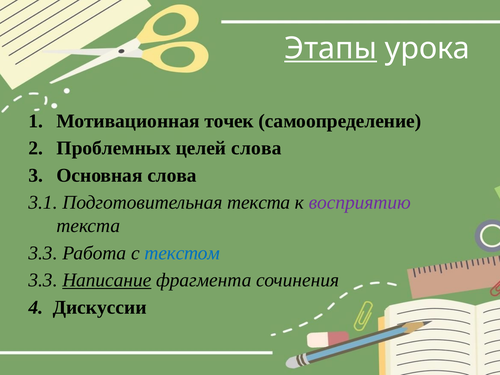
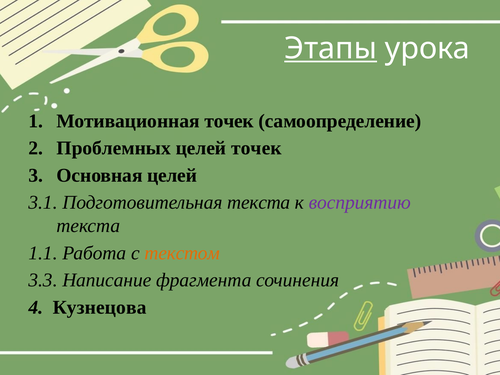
целей слова: слова -> точек (256, 148)
Основная слова: слова -> целей (172, 175)
3.3: 3.3 -> 1.1 (43, 253)
текстом colour: blue -> orange (182, 253)
Написание underline: present -> none (107, 280)
Дискуссии: Дискуссии -> Кузнецова (100, 307)
